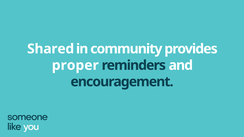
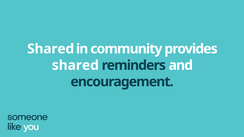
proper: proper -> shared (75, 65)
